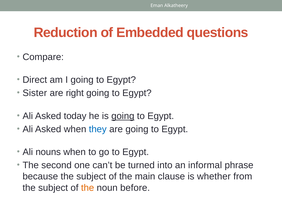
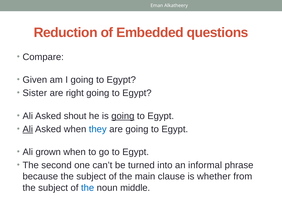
Direct: Direct -> Given (35, 80)
today: today -> shout (75, 116)
Ali underline: none -> present (28, 129)
nouns: nouns -> grown (48, 152)
the colour: orange -> blue (88, 188)
before: before -> middle (135, 188)
